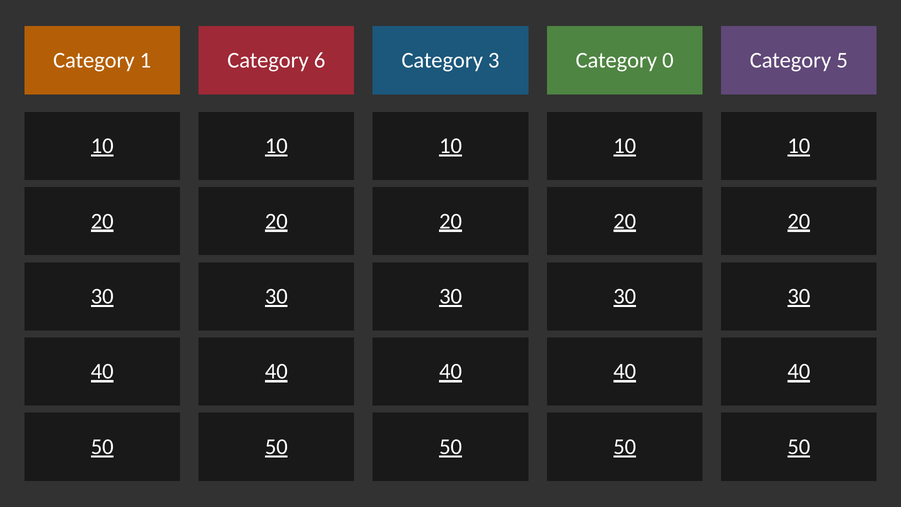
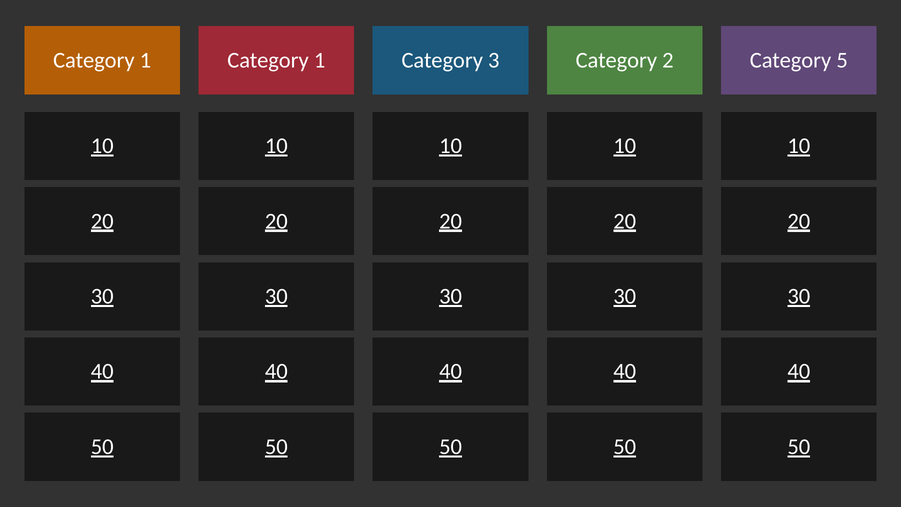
6: 6 -> 1 (320, 60)
0: 0 -> 2 (668, 60)
